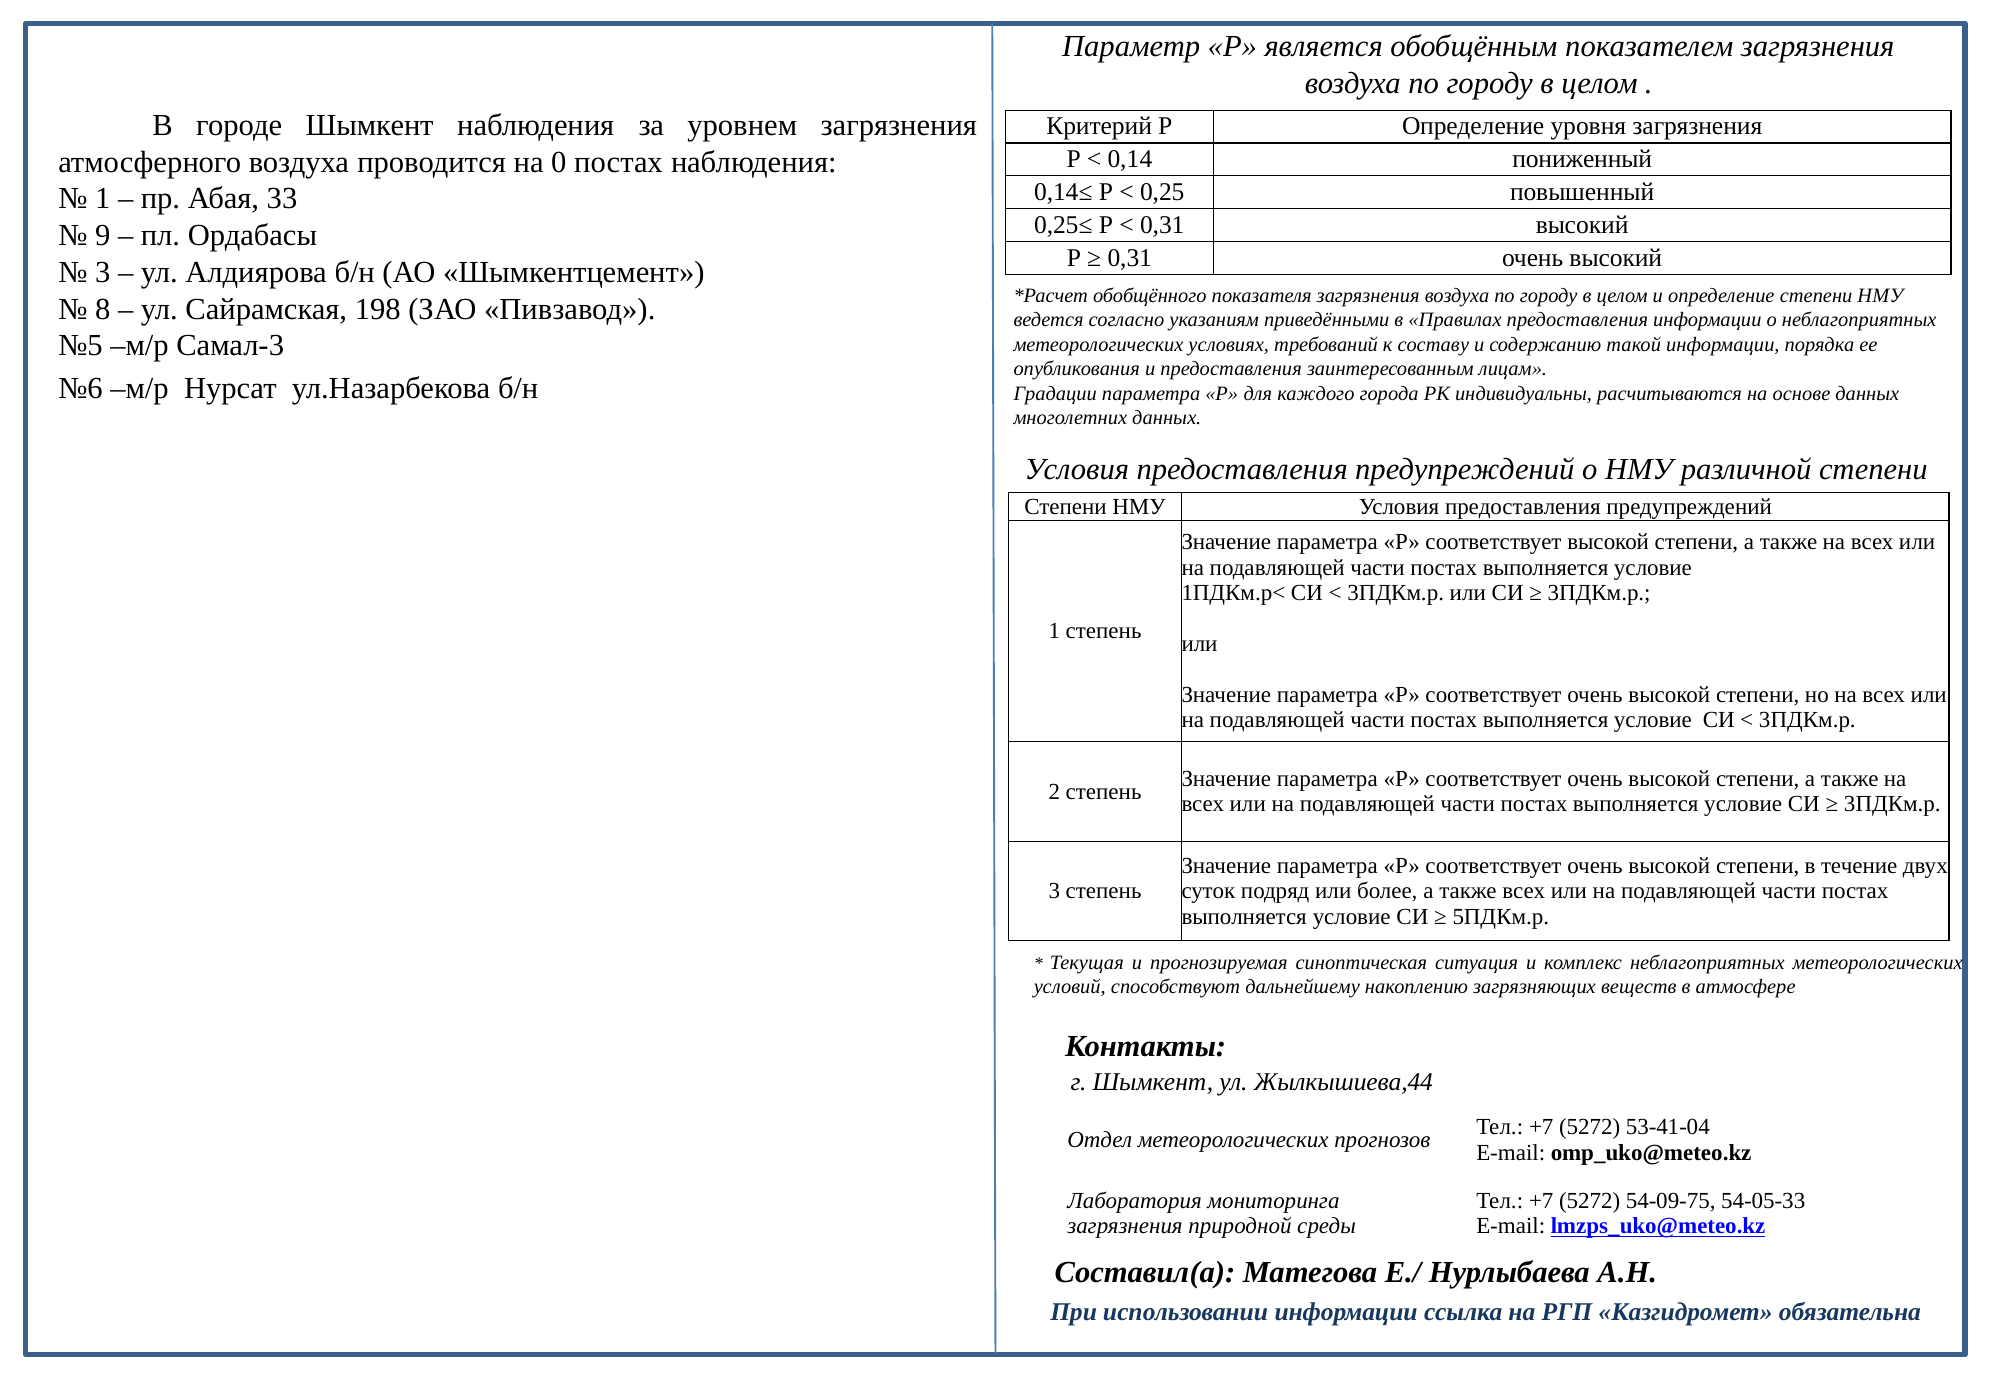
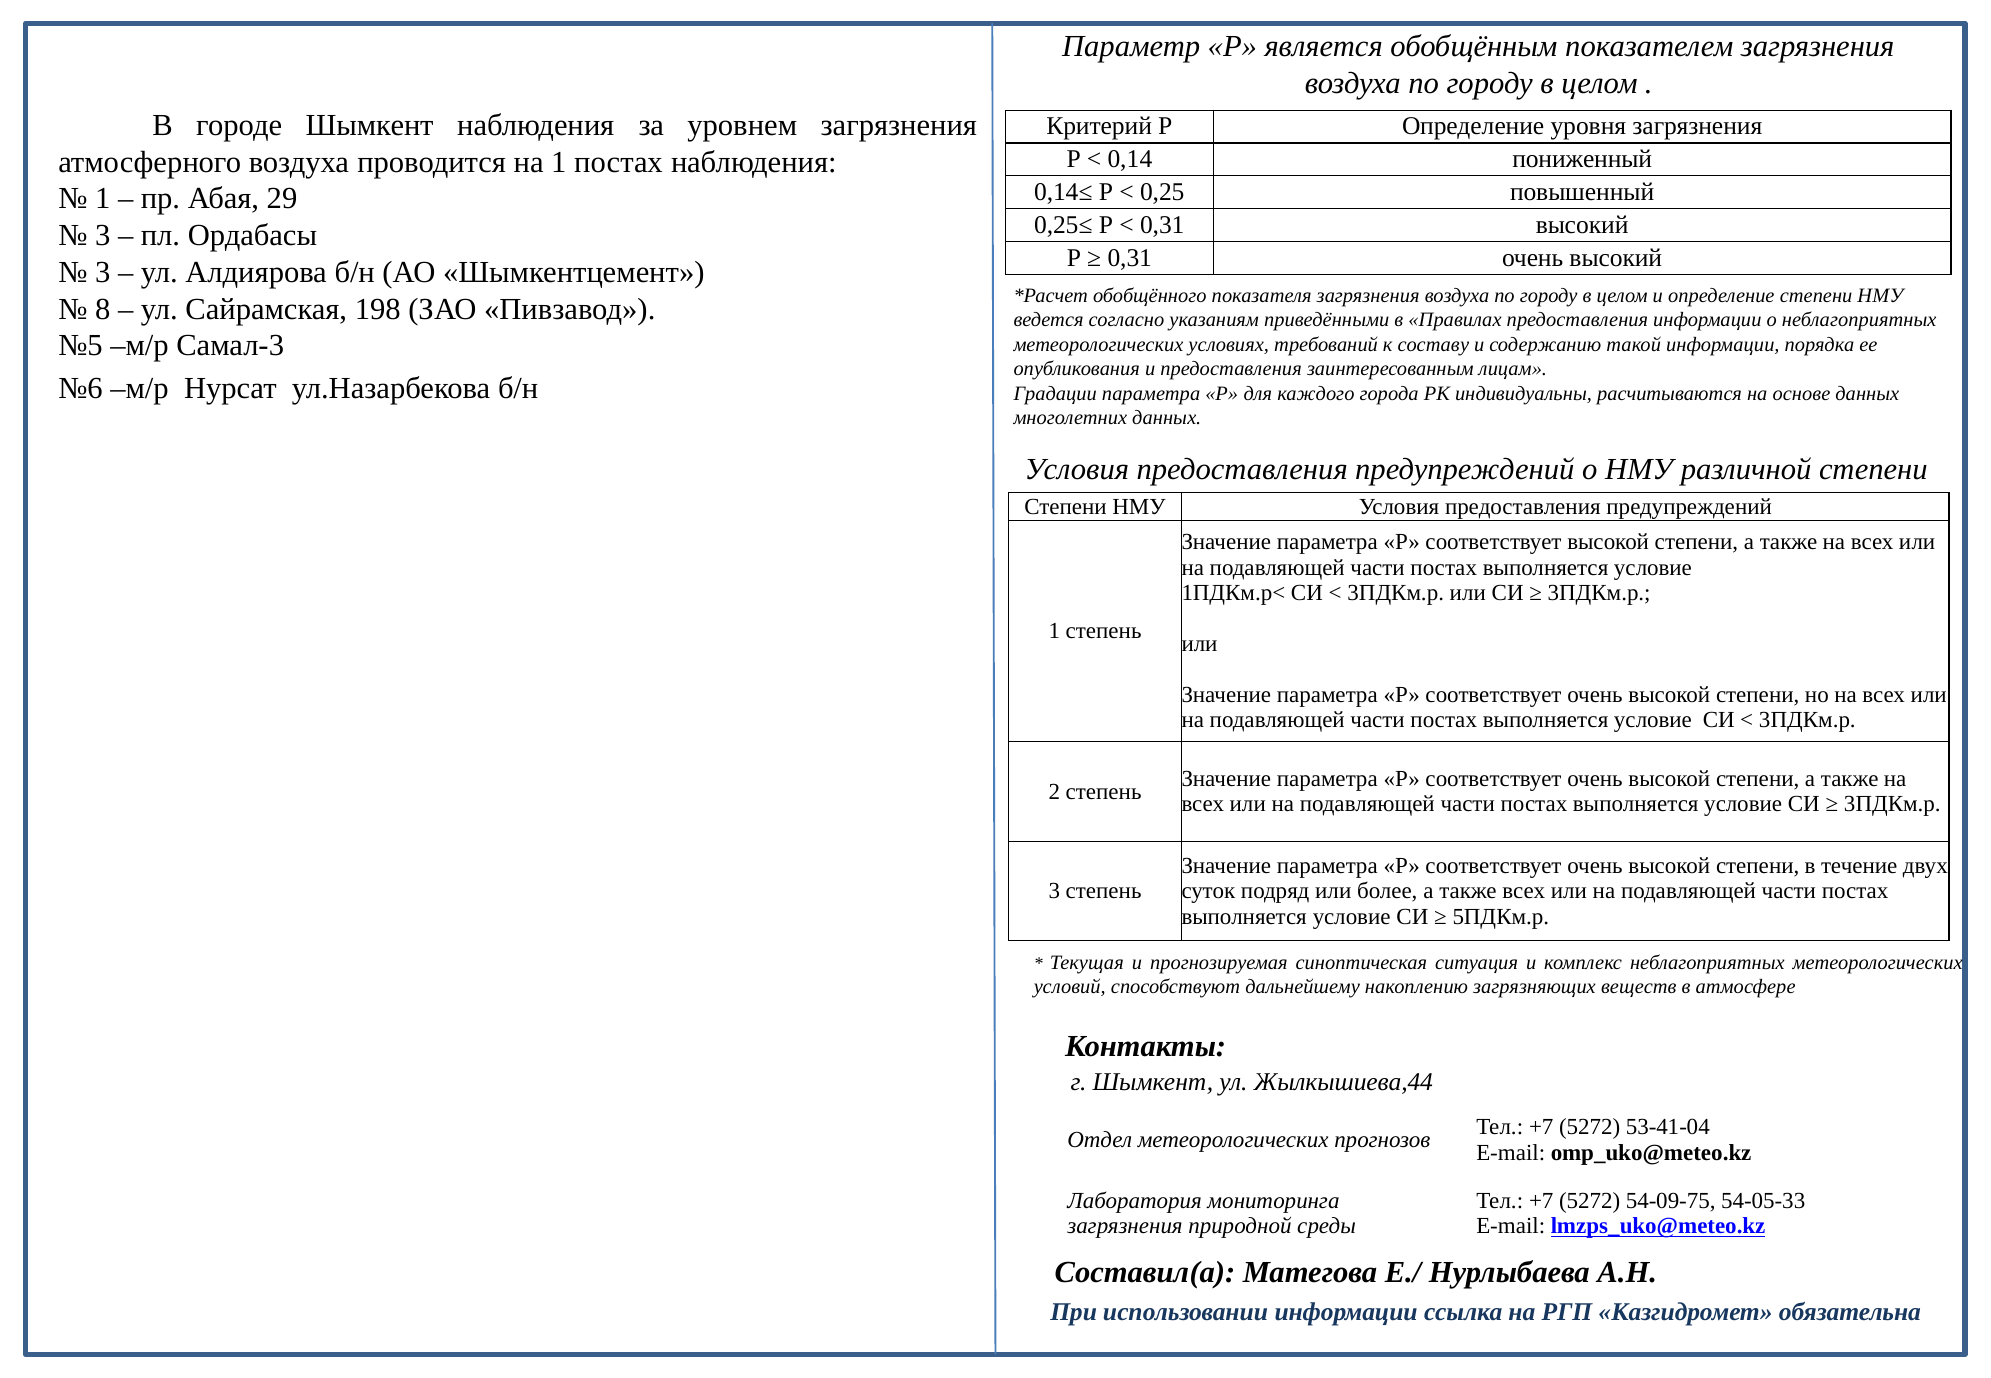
на 0: 0 -> 1 (559, 162)
33: 33 -> 29 (282, 199)
9: 9 -> 3 (103, 236)
